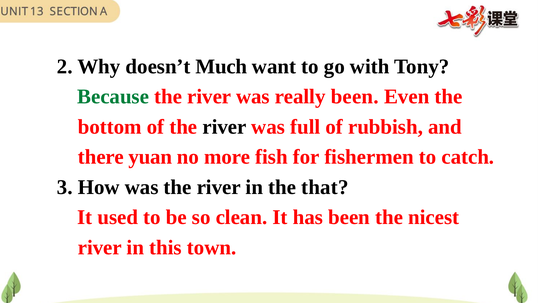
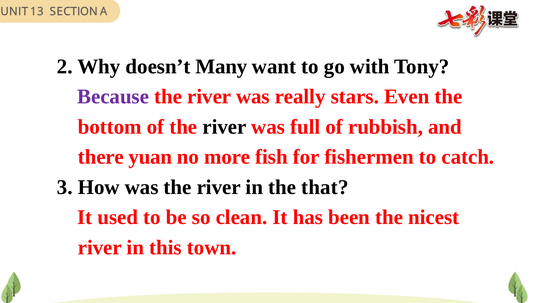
Much: Much -> Many (221, 66)
Because colour: green -> purple (113, 97)
really been: been -> stars (355, 97)
